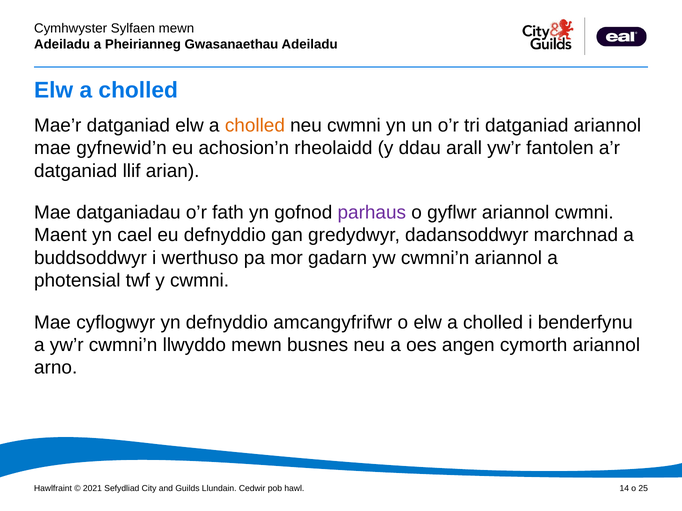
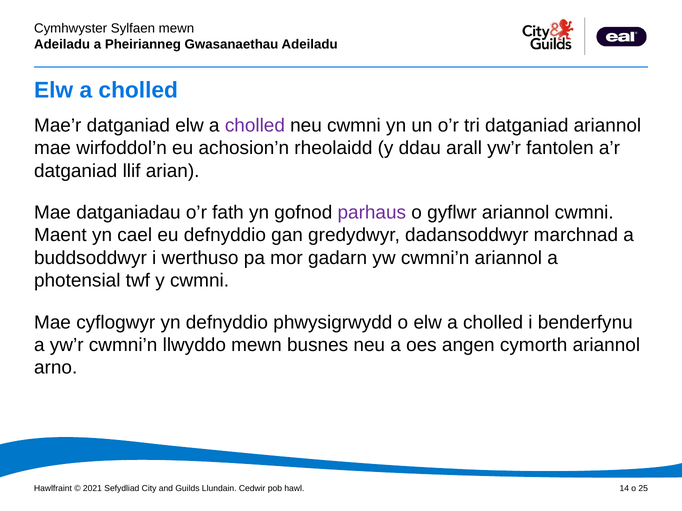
cholled colour: orange -> purple (255, 125)
gyfnewid’n: gyfnewid’n -> wirfoddol’n (122, 148)
amcangyfrifwr: amcangyfrifwr -> phwysigrwydd (333, 323)
